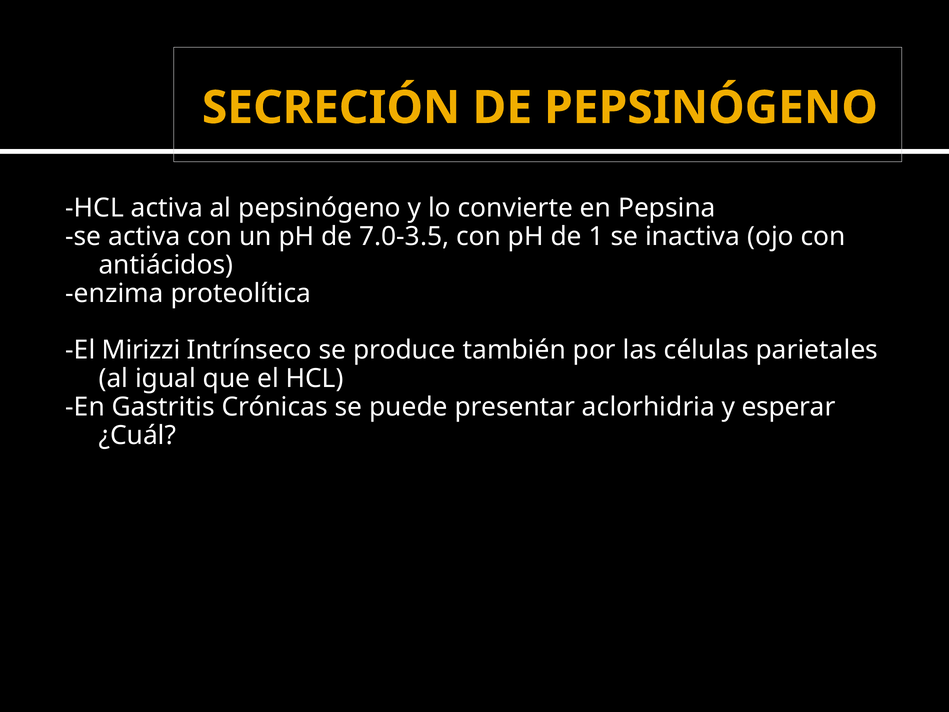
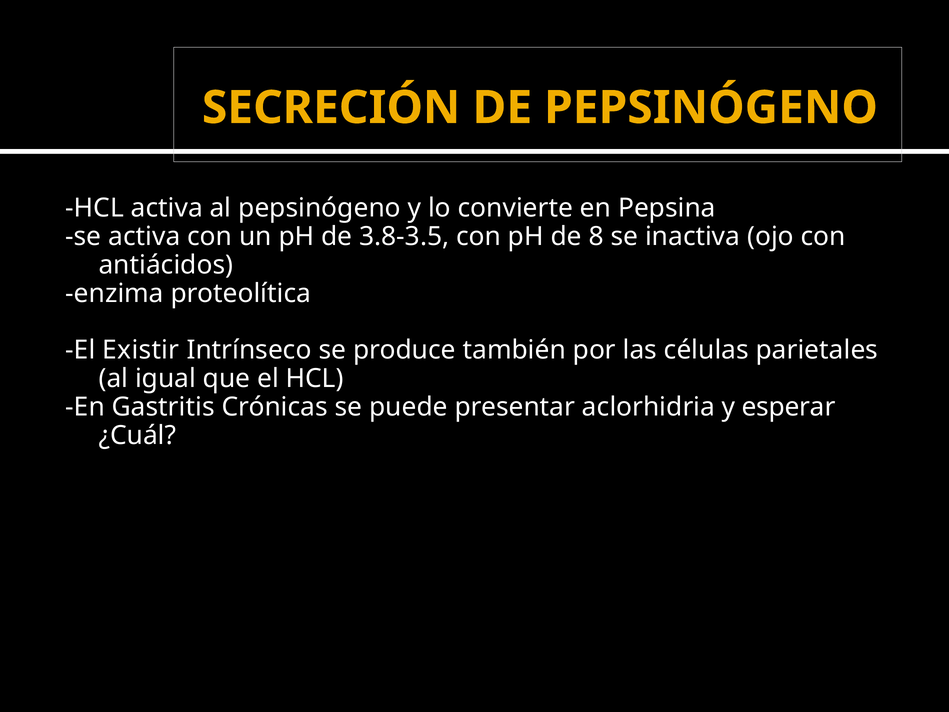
7.0-3.5: 7.0-3.5 -> 3.8-3.5 (404, 236)
1: 1 -> 8 (596, 236)
Mirizzi: Mirizzi -> Existir (141, 350)
